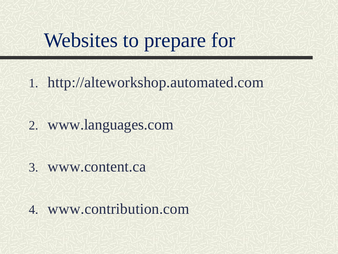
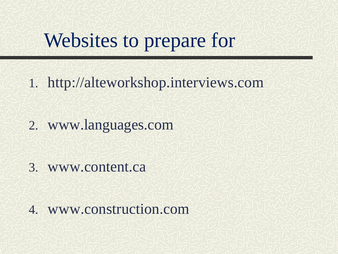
http://alteworkshop.automated.com: http://alteworkshop.automated.com -> http://alteworkshop.interviews.com (156, 82)
www.contribution.com: www.contribution.com -> www.construction.com (119, 209)
